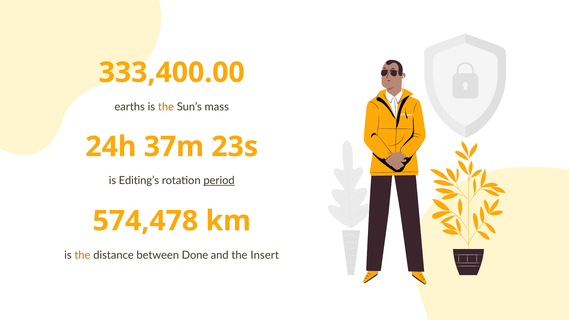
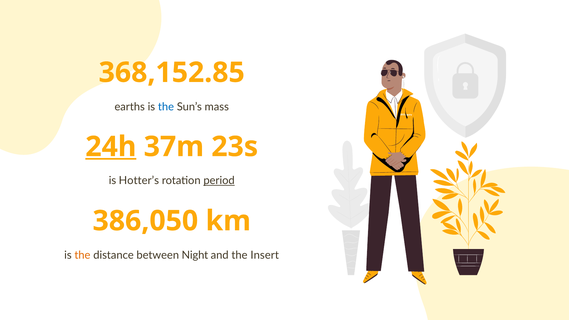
333,400.00: 333,400.00 -> 368,152.85 (172, 73)
the colour: orange -> blue (166, 107)
24h underline: none -> present (111, 147)
Editing’s: Editing’s -> Hotter’s (139, 180)
574,478: 574,478 -> 386,050 (145, 221)
Done: Done -> Night (195, 255)
